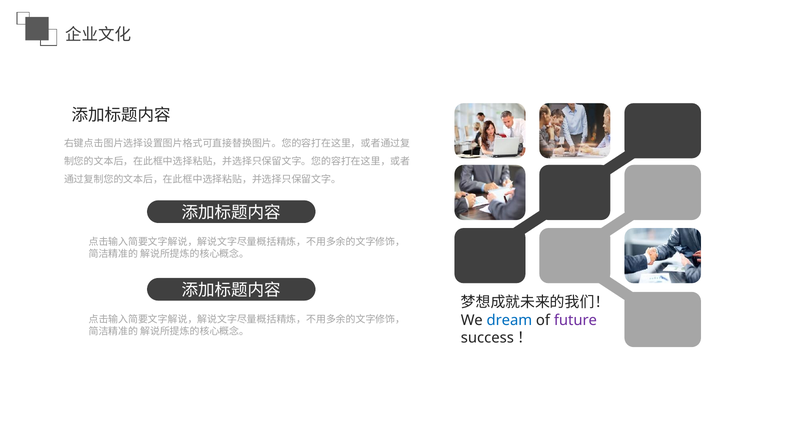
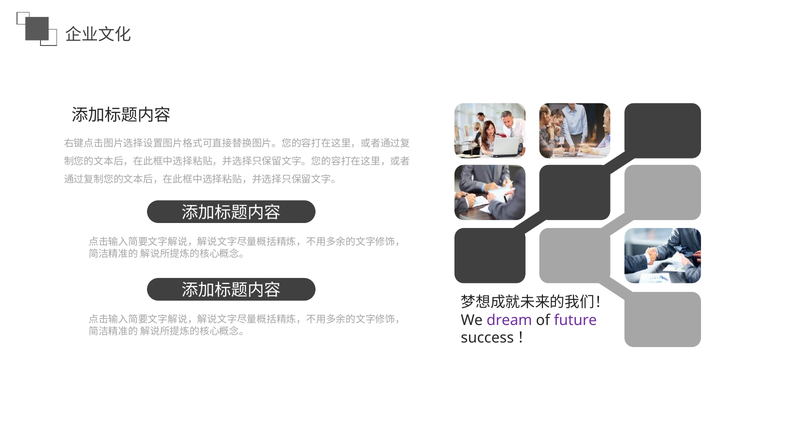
dream colour: blue -> purple (509, 320)
